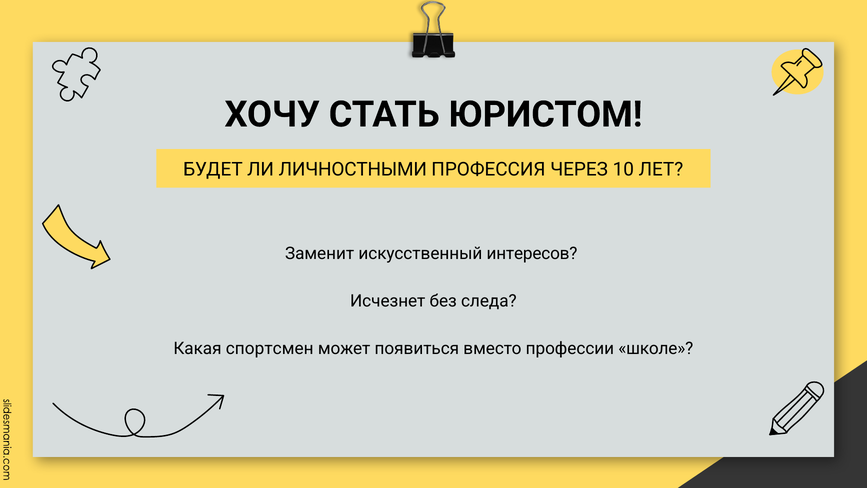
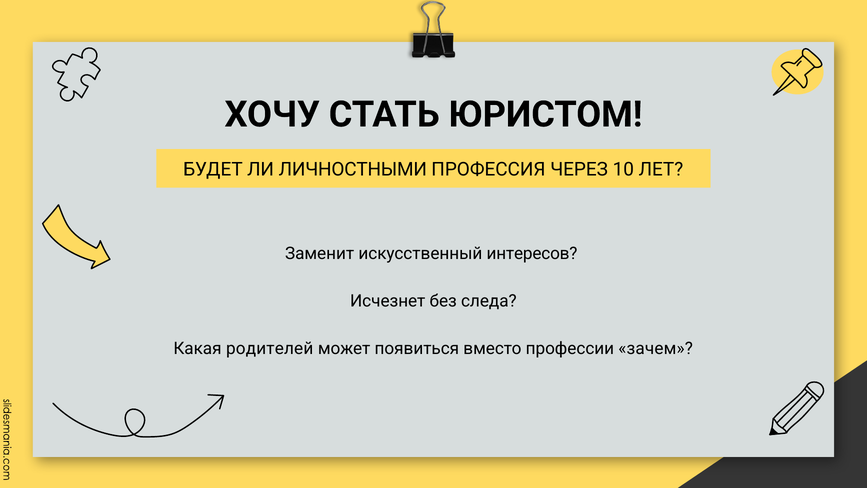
спортсмен: спортсмен -> родителей (270, 348)
школе: школе -> зачем (656, 348)
